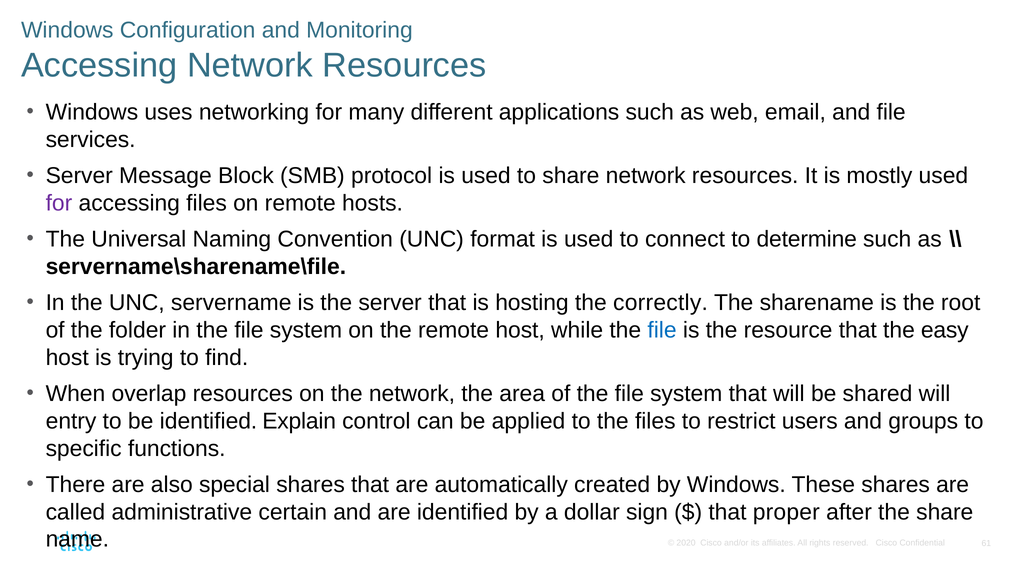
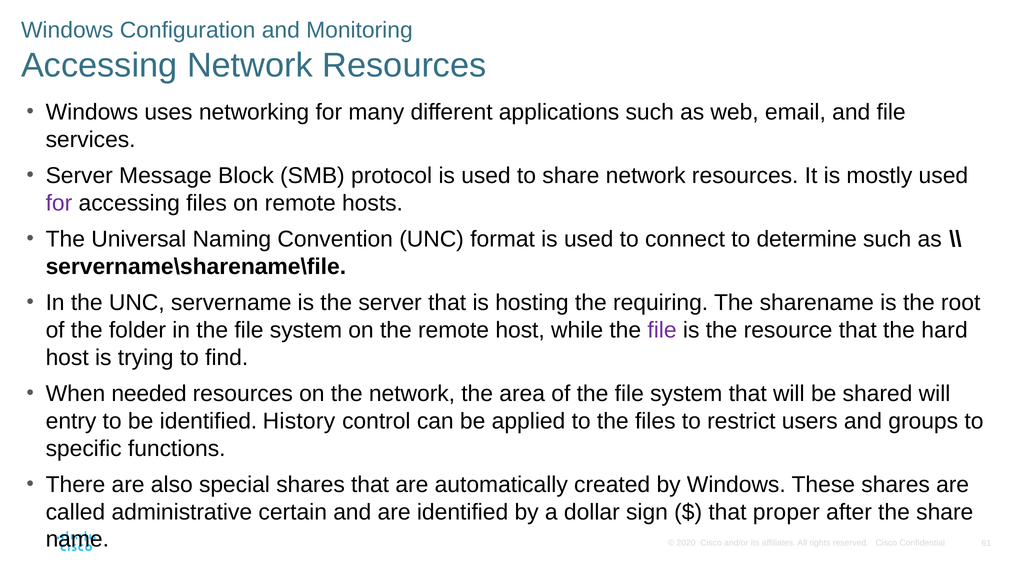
correctly: correctly -> requiring (661, 303)
file colour: blue -> purple (662, 330)
easy: easy -> hard (945, 330)
overlap: overlap -> needed (149, 394)
Explain: Explain -> History (299, 421)
